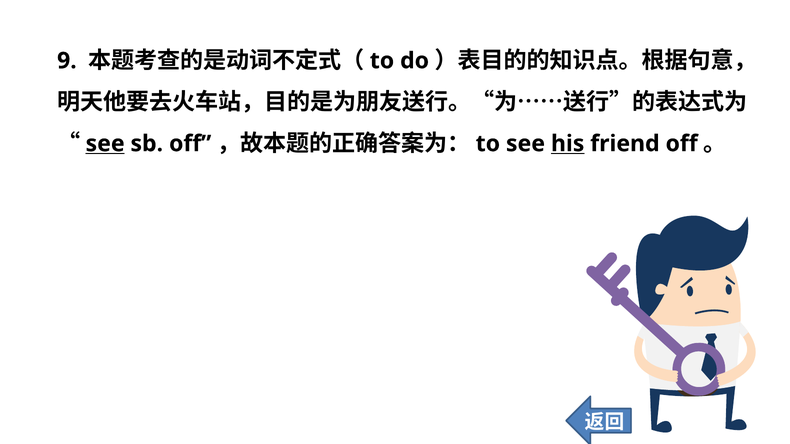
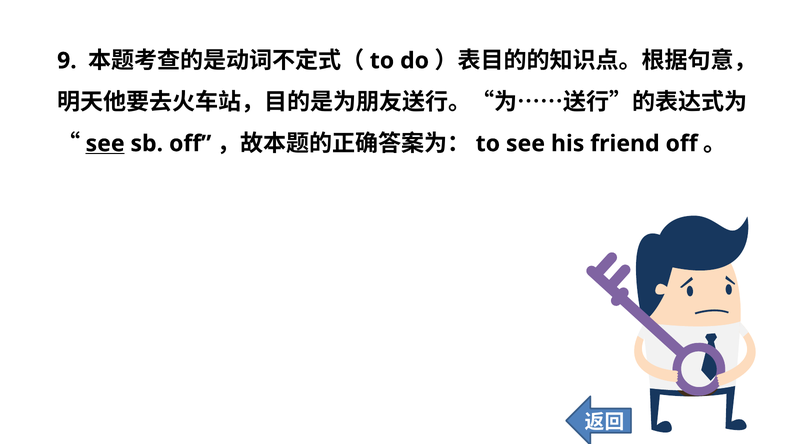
his underline: present -> none (568, 144)
